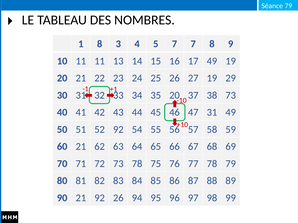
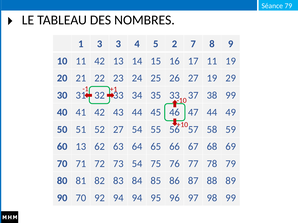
1 8: 8 -> 3 (100, 44)
5 7: 7 -> 2 (174, 44)
11 11: 11 -> 42 (100, 61)
17 49: 49 -> 11 (212, 61)
35 20: 20 -> 33 (174, 95)
38 73: 73 -> 99 (231, 95)
47 31: 31 -> 44 (212, 113)
52 92: 92 -> 27 (118, 130)
60 21: 21 -> 13 (81, 147)
73 78: 78 -> 54 (137, 164)
90 21: 21 -> 70 (81, 198)
92 26: 26 -> 94 (118, 198)
